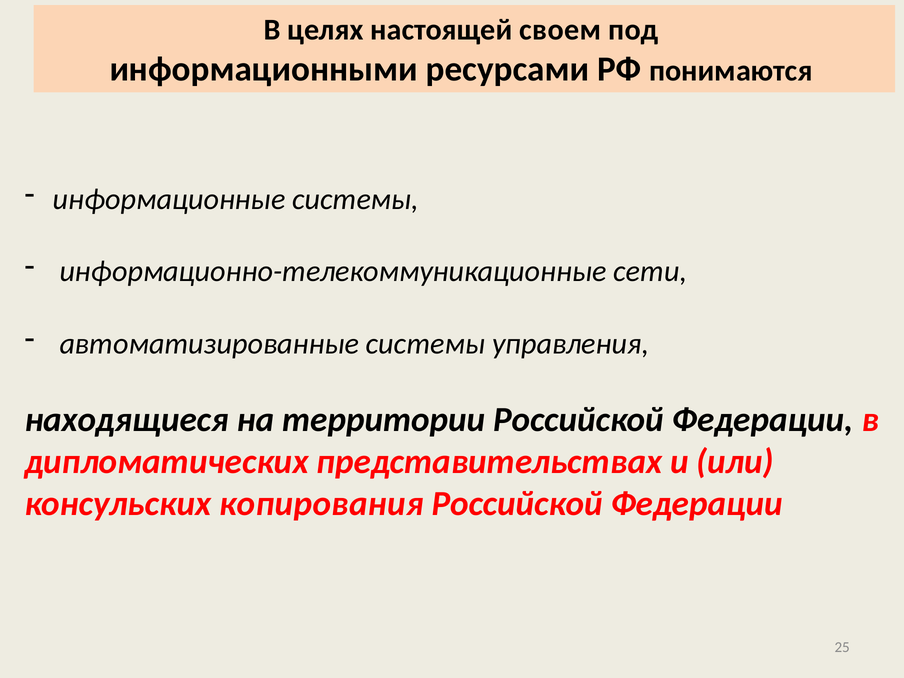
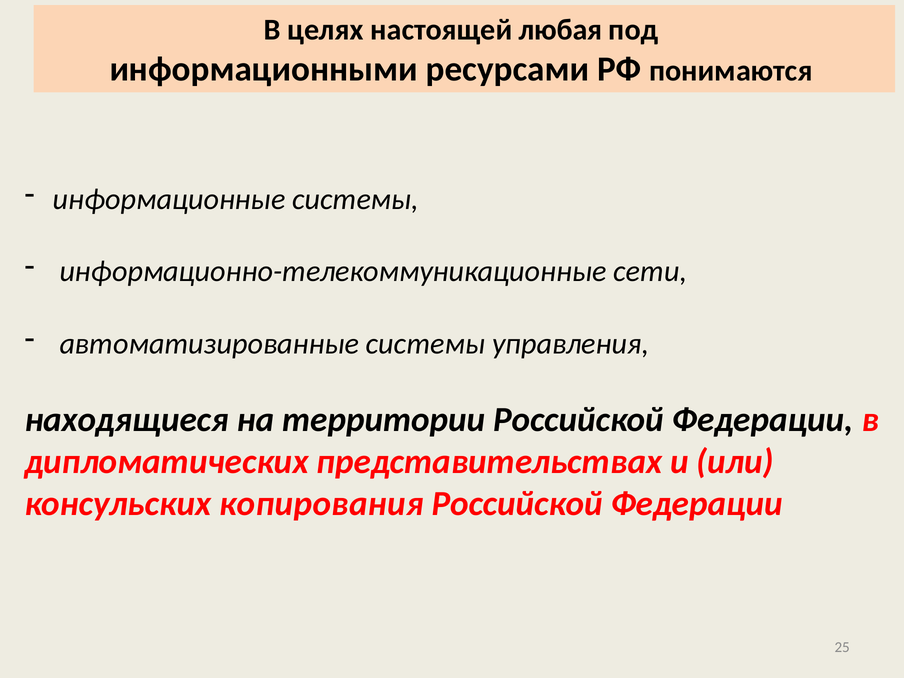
своем: своем -> любая (561, 30)
